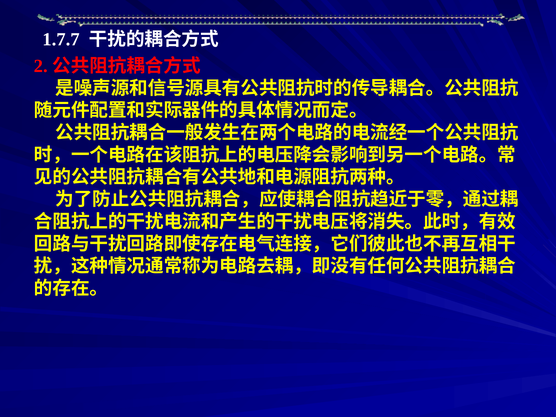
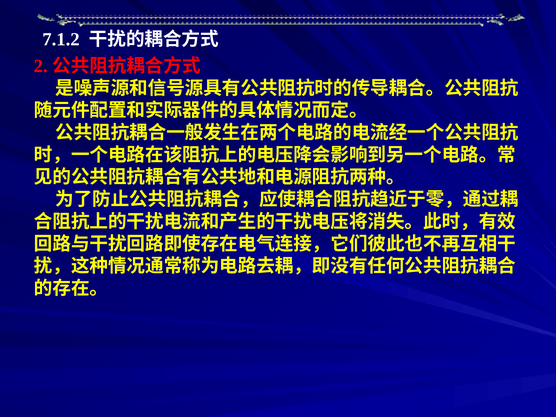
1.7.7: 1.7.7 -> 7.1.2 (61, 39)
